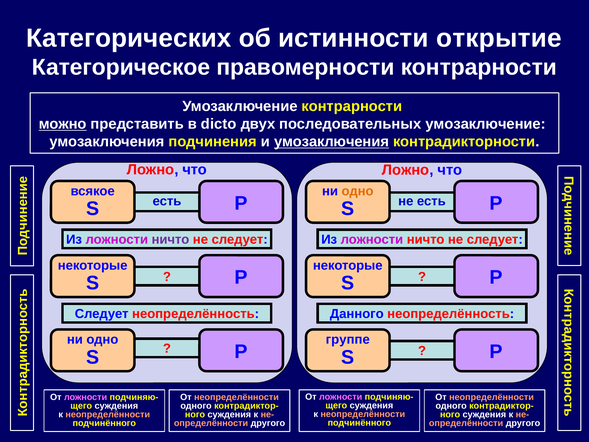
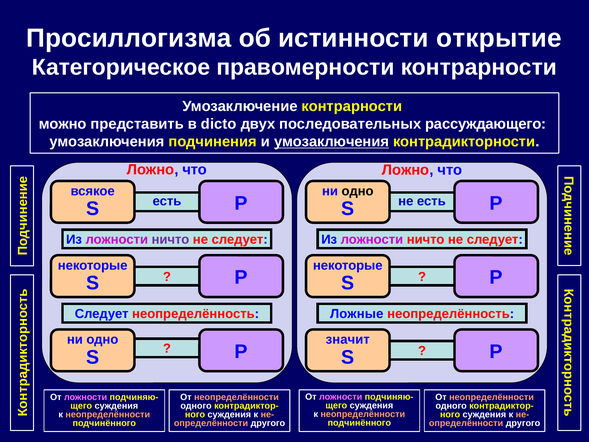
Категорических: Категорических -> Просиллогизма (129, 38)
можно underline: present -> none (63, 124)
последовательных умозаключение: умозаключение -> рассуждающего (486, 124)
одно colour: orange -> black (358, 191)
Данного: Данного -> Ложные (357, 314)
группе: группе -> значит (348, 339)
